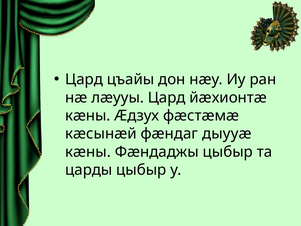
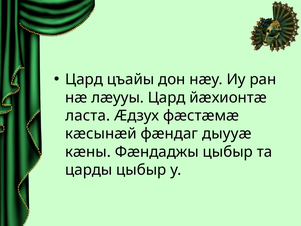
кæны: кæны -> ласта (88, 116)
